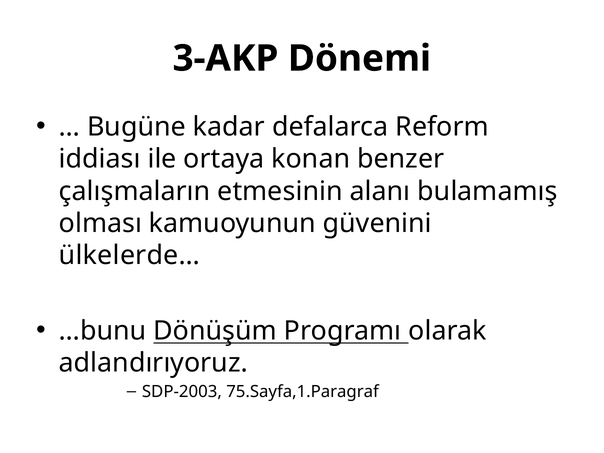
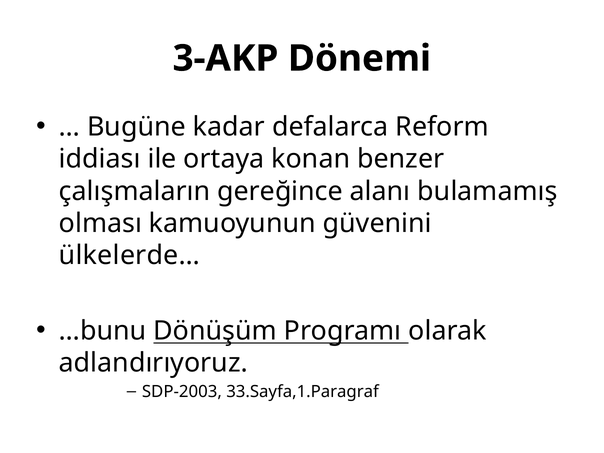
etmesinin: etmesinin -> gereğince (280, 191)
75.Sayfa,1.Paragraf: 75.Sayfa,1.Paragraf -> 33.Sayfa,1.Paragraf (303, 392)
